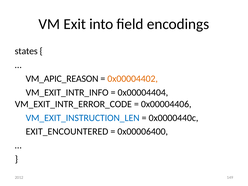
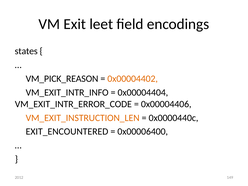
into: into -> leet (101, 24)
VM_APIC_REASON: VM_APIC_REASON -> VM_PICK_REASON (62, 79)
VM_EXIT_INSTRUCTION_LEN colour: blue -> orange (83, 118)
